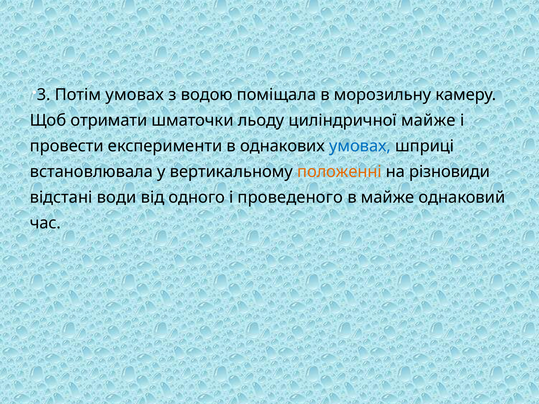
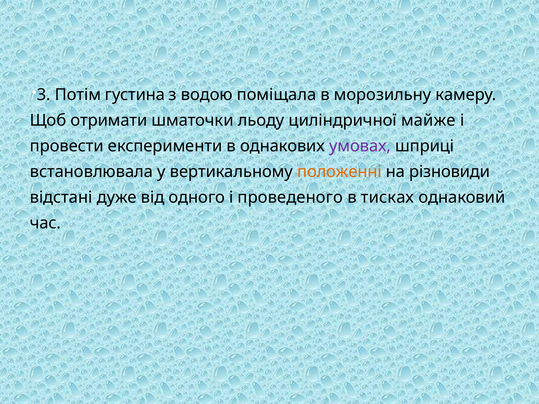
Потім умовах: умовах -> густина (135, 95)
умовах colour: blue -> purple (360, 146)
води: води -> дуже (117, 197)
в майже: майже -> тисках (388, 197)
